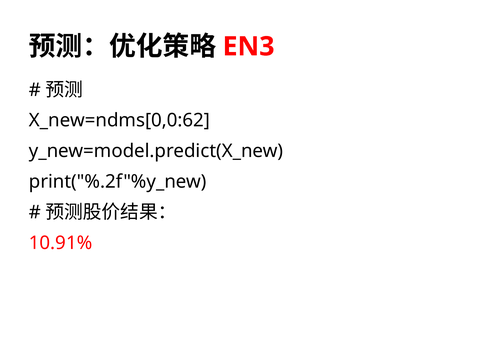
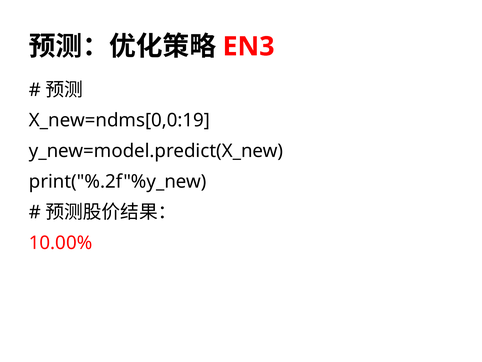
X_new=ndms[0,0:62: X_new=ndms[0,0:62 -> X_new=ndms[0,0:19 (119, 120)
10.91%: 10.91% -> 10.00% (61, 242)
